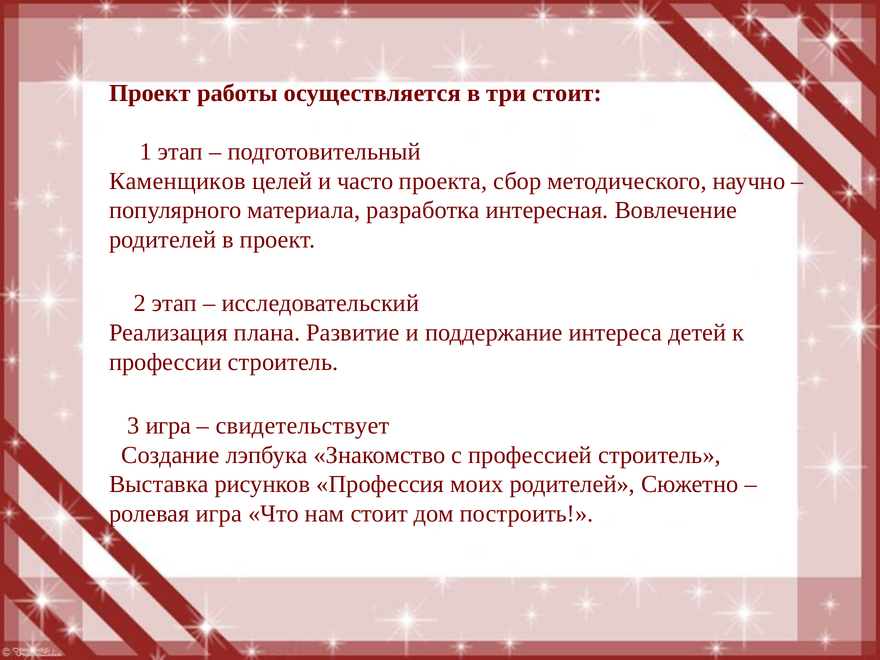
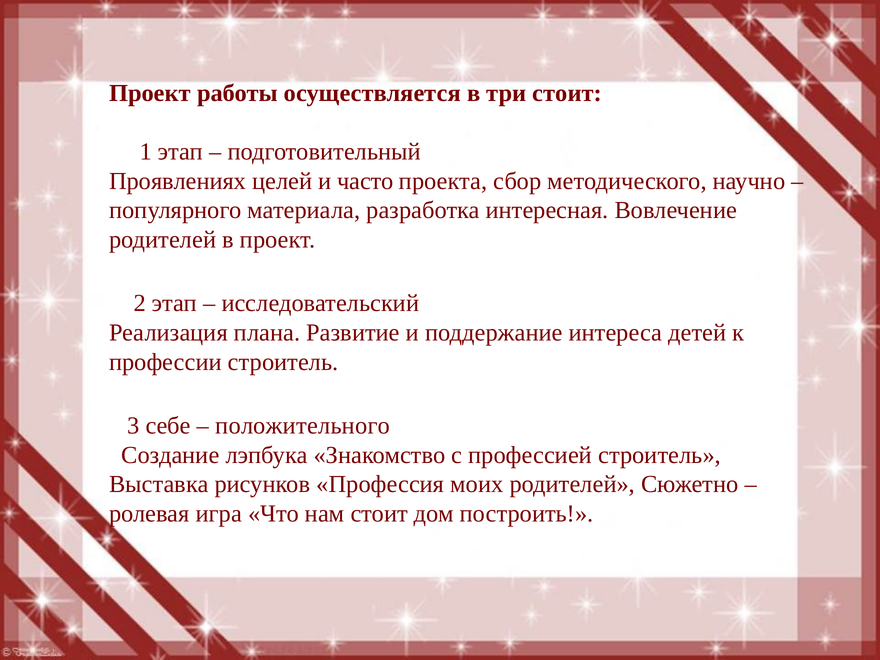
Каменщиков: Каменщиков -> Проявлениях (178, 181)
3 игра: игра -> себе (168, 426)
свидетельствует: свидетельствует -> положительного (303, 426)
